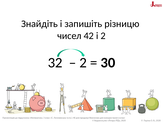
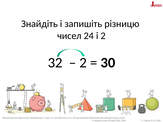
42: 42 -> 24 (89, 36)
